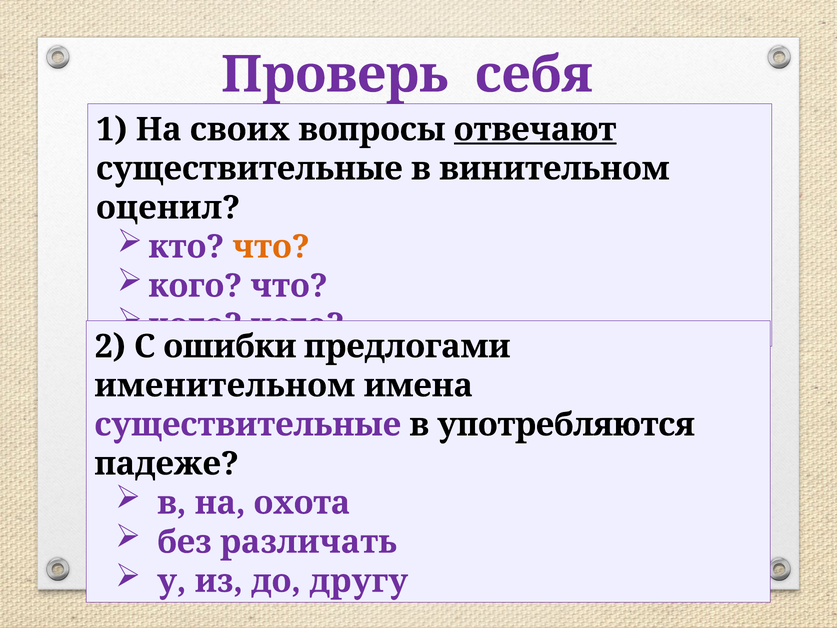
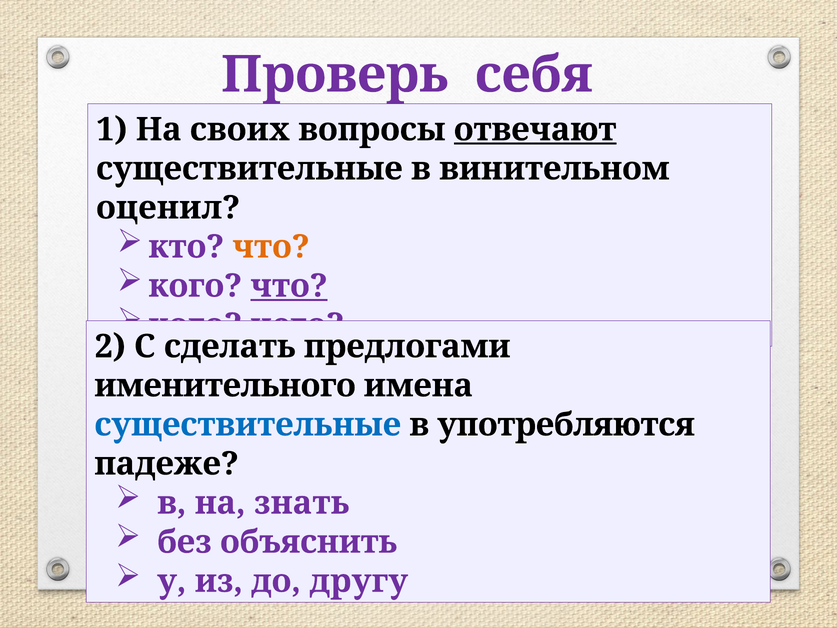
что underline: none -> present (289, 286)
ошибки: ошибки -> сделать (230, 346)
именительном: именительном -> именительного (225, 385)
существительные colour: purple -> blue (248, 425)
охота: охота -> знать (302, 503)
различать: различать -> объяснить (309, 542)
